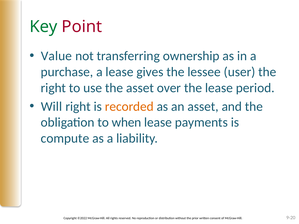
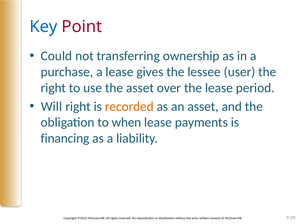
Key colour: green -> blue (43, 27)
Value: Value -> Could (56, 56)
compute: compute -> financing (65, 138)
